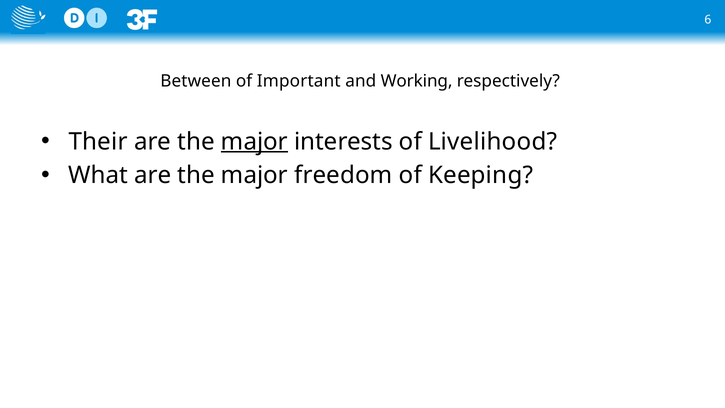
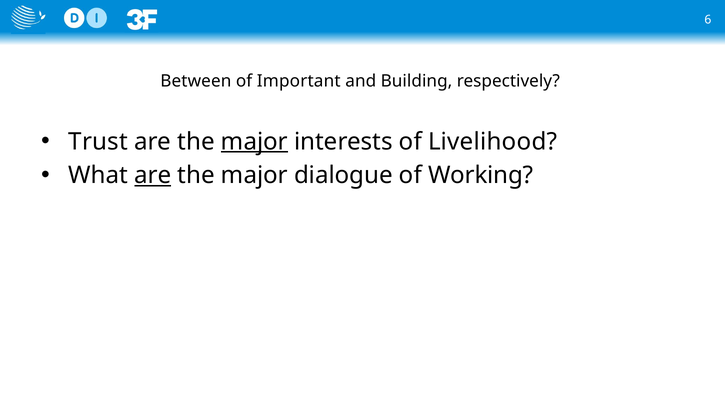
Working: Working -> Building (416, 81)
Their: Their -> Trust (98, 142)
are underline: none -> present (153, 175)
freedom: freedom -> dialogue (343, 175)
Keeping: Keeping -> Working (481, 175)
